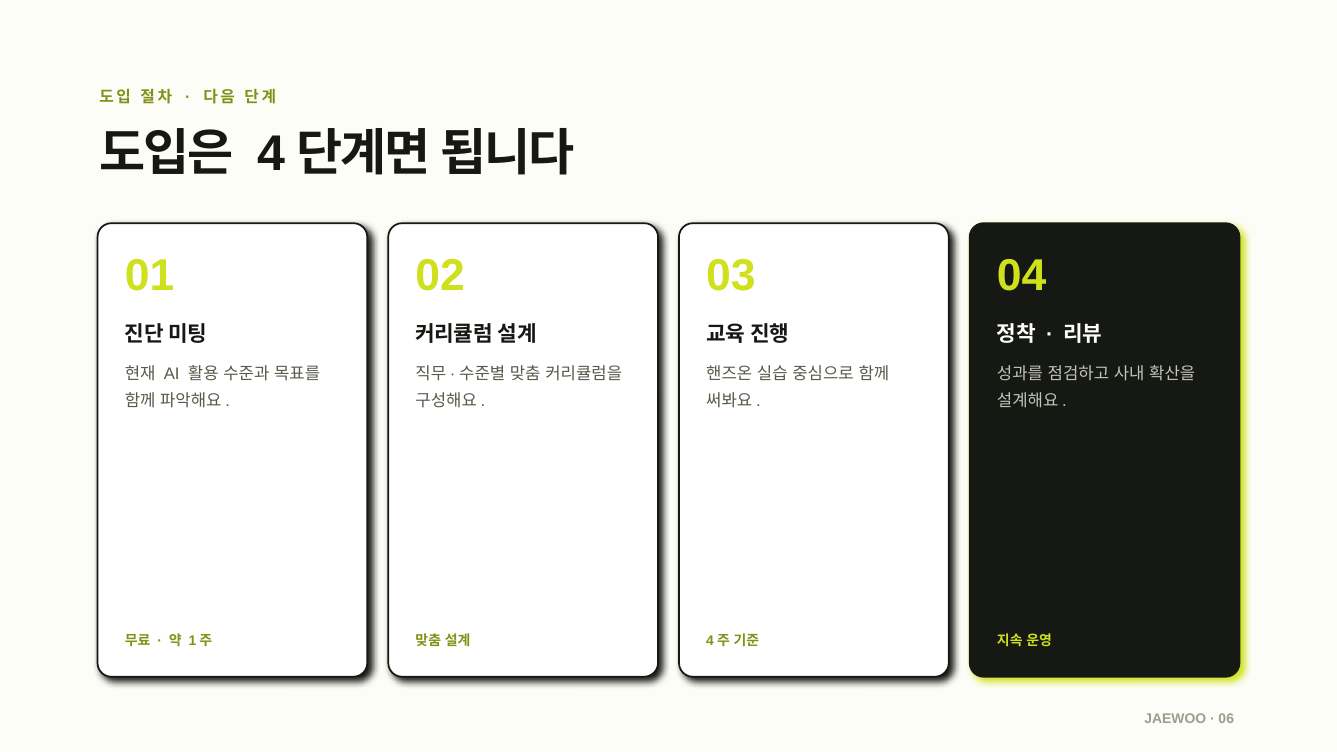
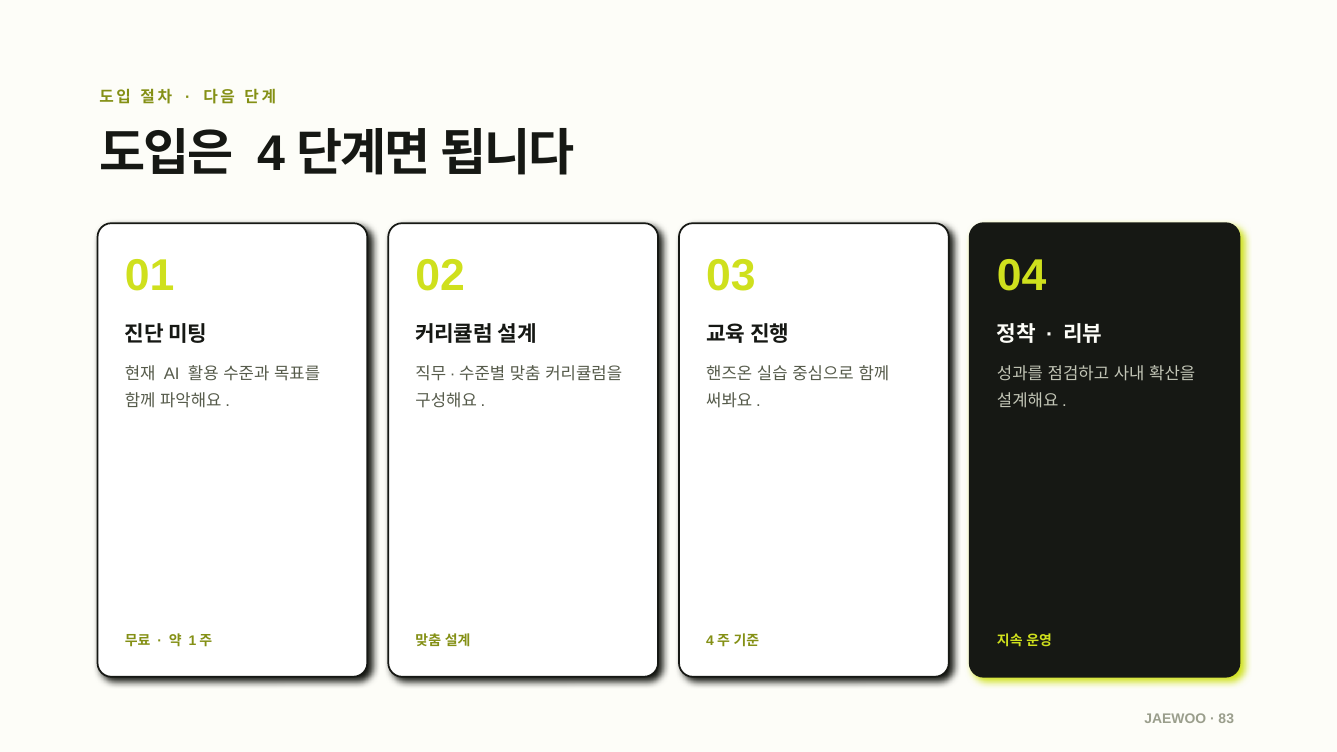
06: 06 -> 83 (1226, 719)
